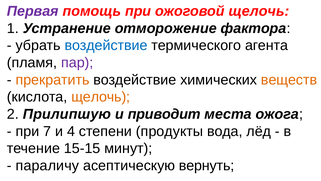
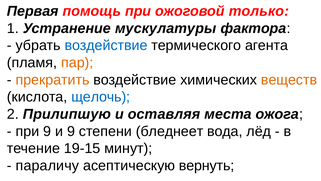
Первая colour: purple -> black (33, 11)
ожоговой щелочь: щелочь -> только (259, 11)
отморожение: отморожение -> мускулатуры (166, 28)
пар colour: purple -> orange (77, 62)
щелочь colour: orange -> blue (101, 97)
приводит: приводит -> оставляя (164, 114)
при 7: 7 -> 9 (47, 131)
и 4: 4 -> 9 (71, 131)
продукты: продукты -> бледнеет (170, 131)
15-15: 15-15 -> 19-15 (82, 148)
